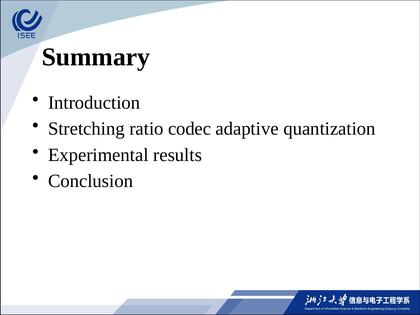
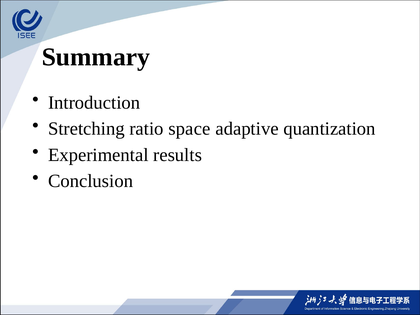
codec: codec -> space (189, 129)
